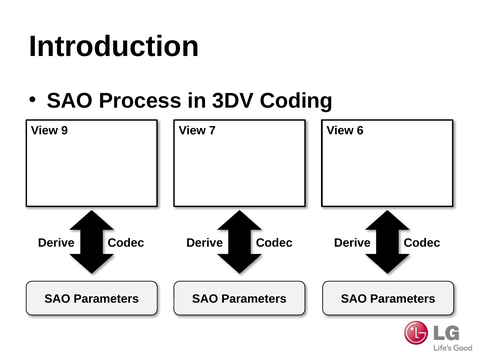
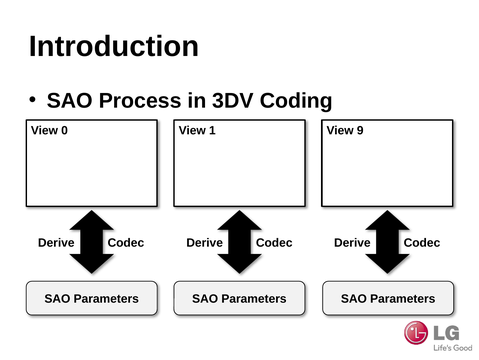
9: 9 -> 0 (65, 130)
7: 7 -> 1 (212, 130)
6: 6 -> 9 (360, 130)
